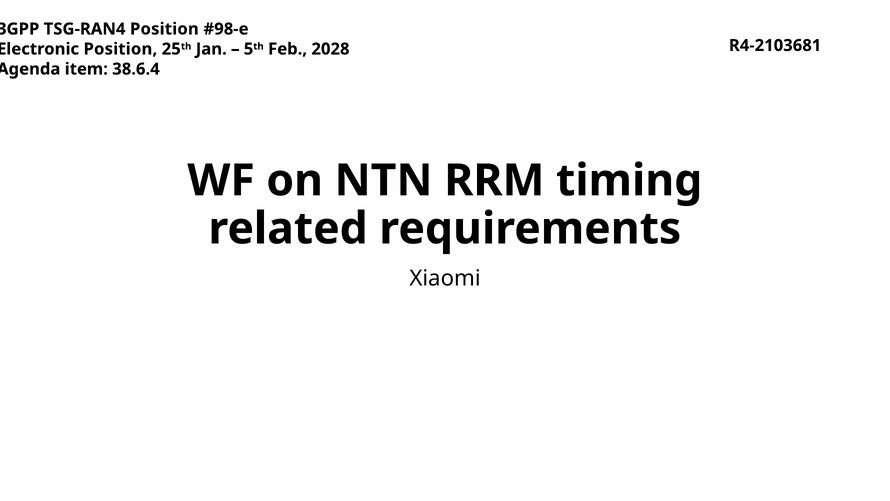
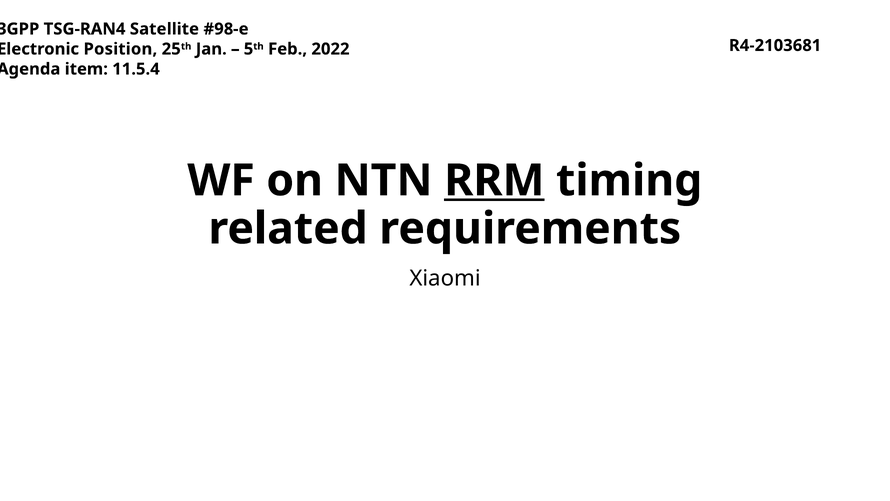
TSG-RAN4 Position: Position -> Satellite (164, 29)
2028: 2028 -> 2022 (330, 49)
38.6.4: 38.6.4 -> 11.5.4 (136, 69)
RRM underline: none -> present (494, 180)
